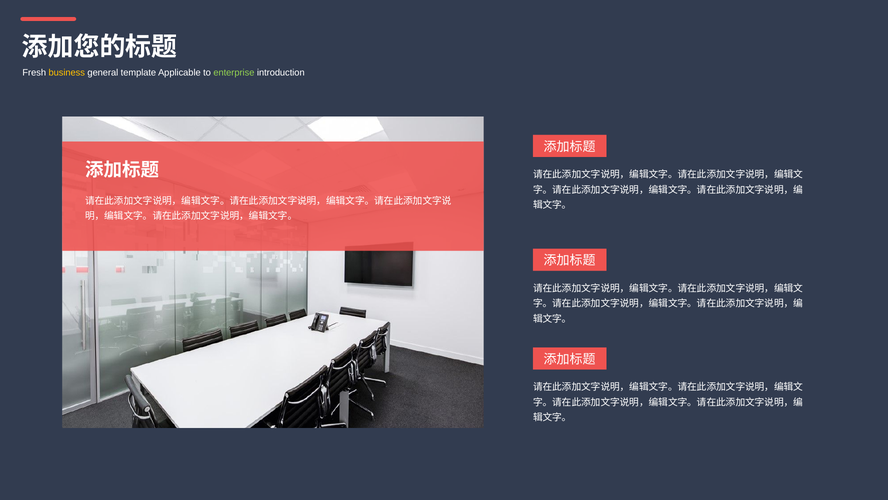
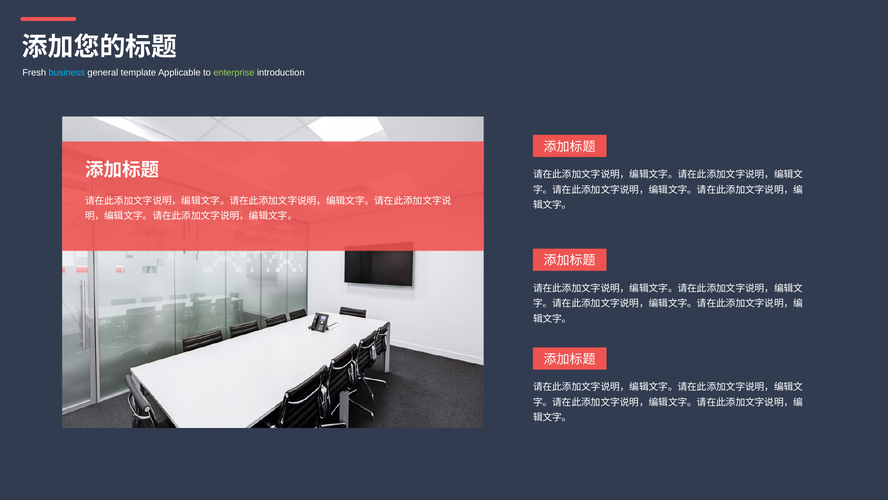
business colour: yellow -> light blue (67, 73)
